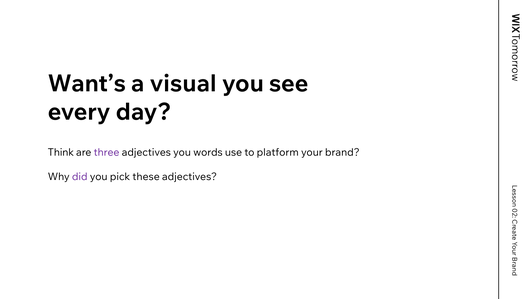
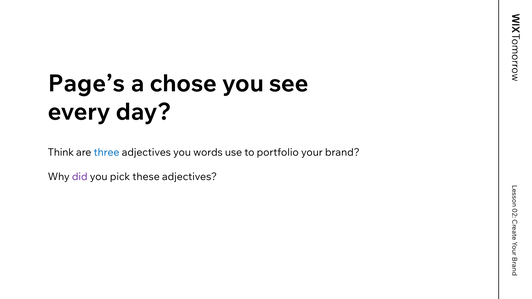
Want’s: Want’s -> Page’s (87, 84)
visual: visual -> chose (183, 84)
three colour: purple -> blue (107, 153)
platform: platform -> portfolio (278, 153)
